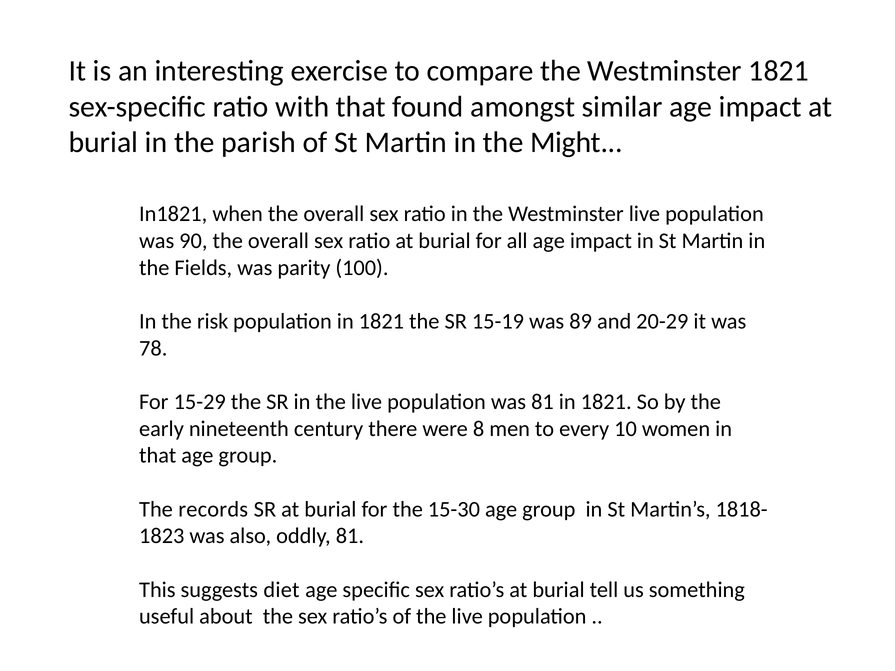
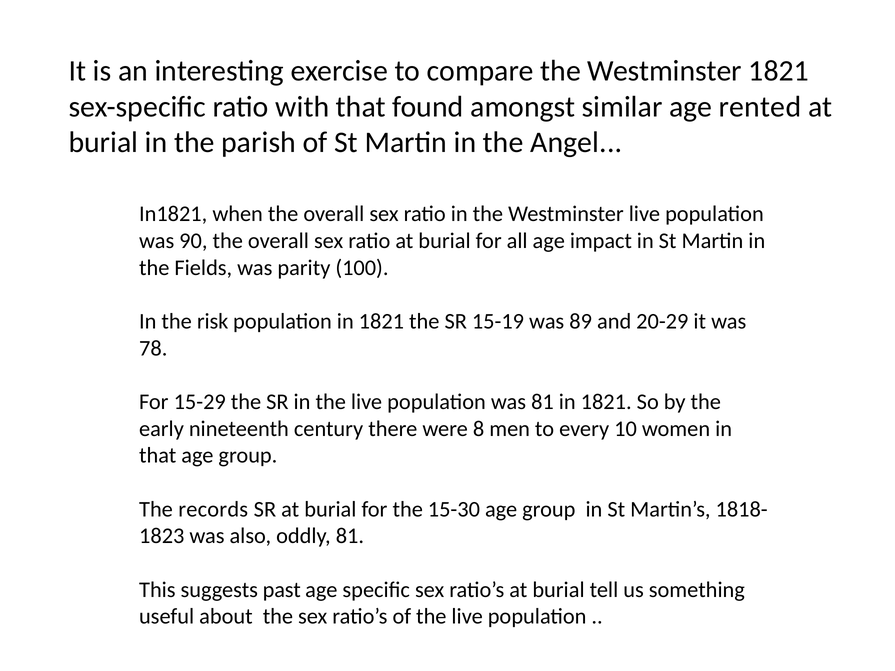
similar age impact: impact -> rented (760, 107)
Might: Might -> Angel (576, 143)
diet: diet -> past (282, 590)
